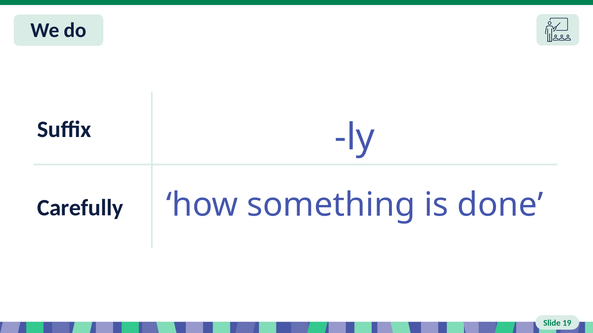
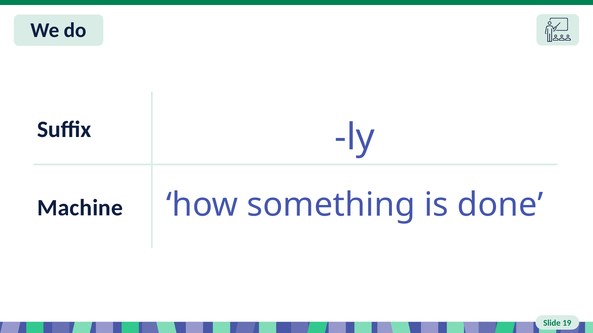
Carefully: Carefully -> Machine (80, 208)
